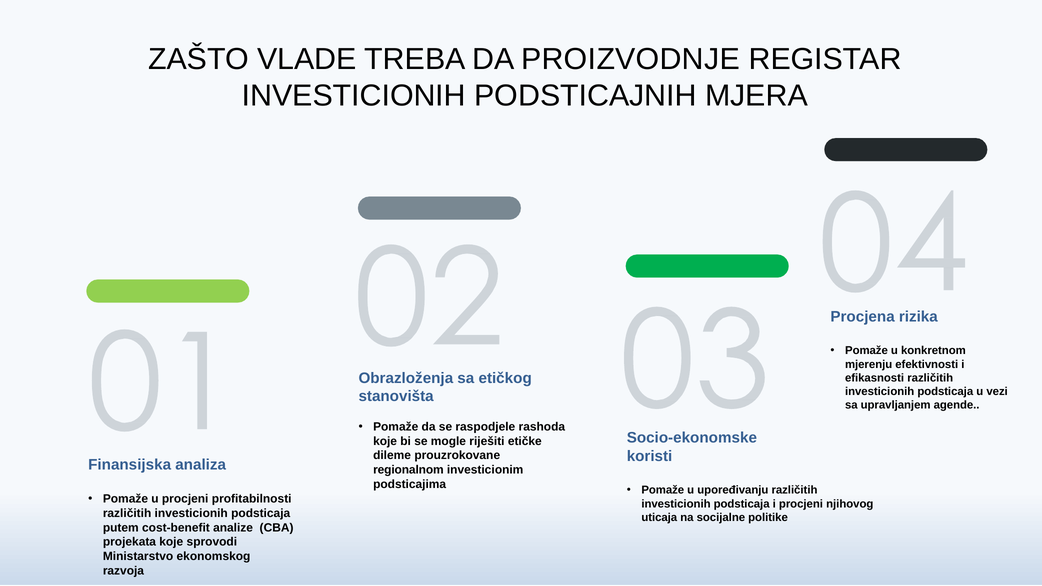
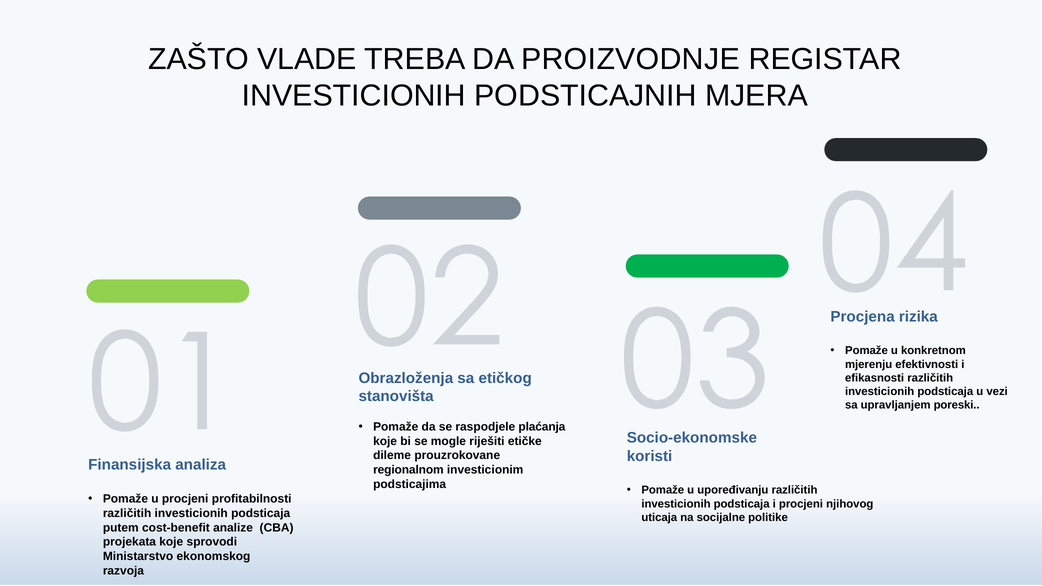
agende: agende -> poreski (957, 405)
rashoda: rashoda -> plaćanja (542, 427)
